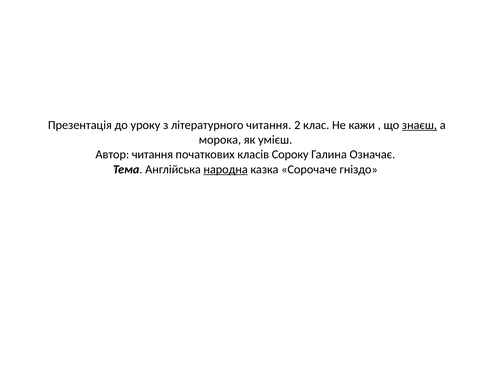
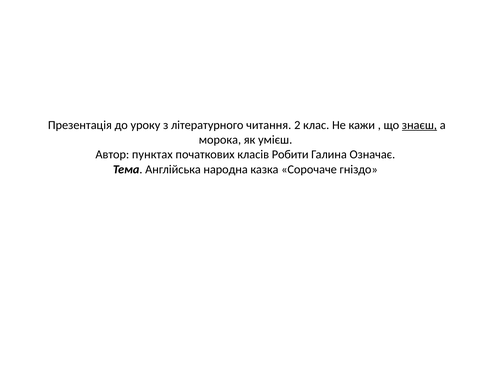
Автор читання: читання -> пунктах (152, 155)
Сороку: Сороку -> Робити (290, 155)
народна underline: present -> none (226, 169)
